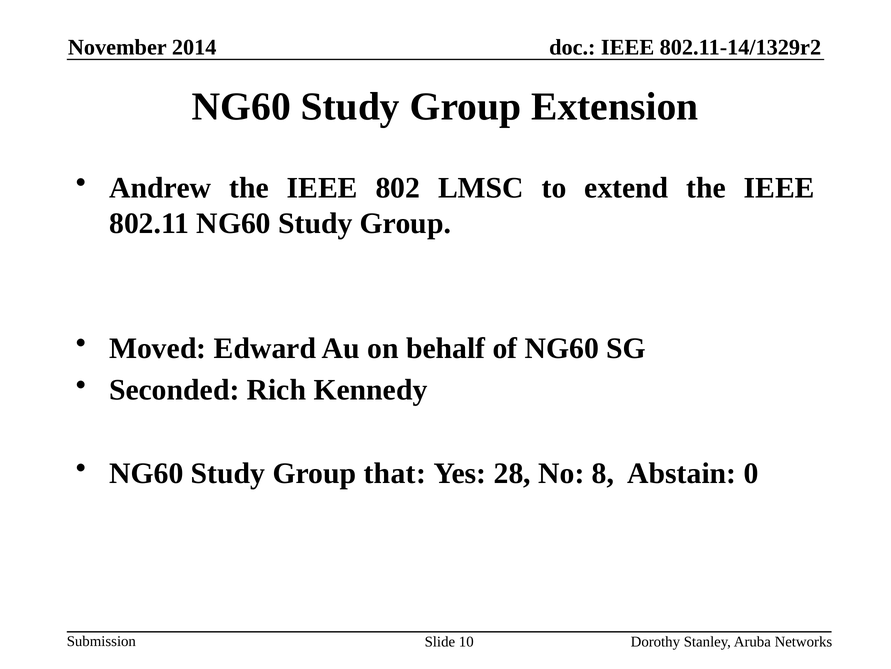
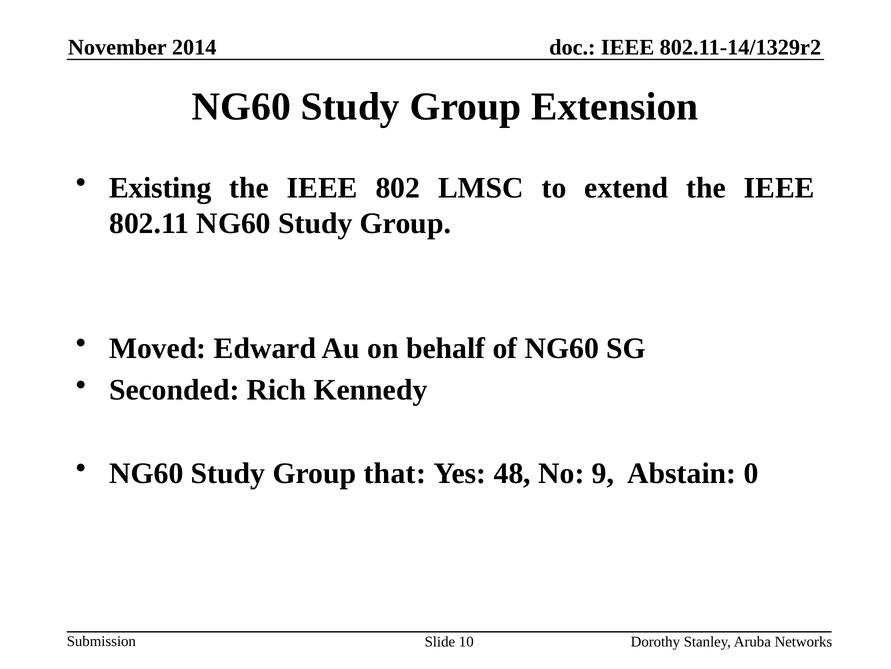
Andrew: Andrew -> Existing (160, 188)
28: 28 -> 48 (512, 473)
8: 8 -> 9 (603, 473)
